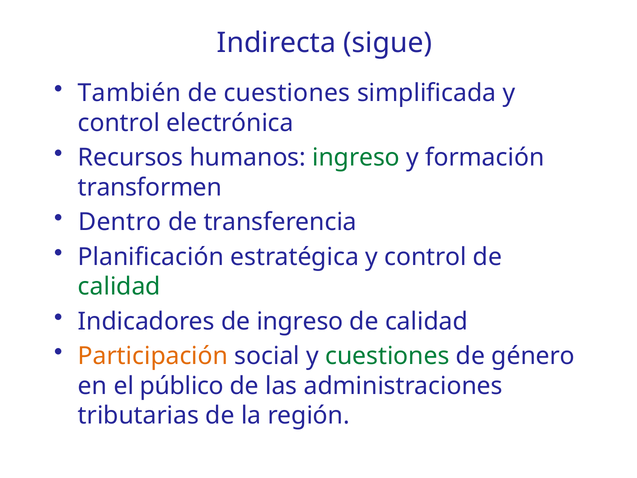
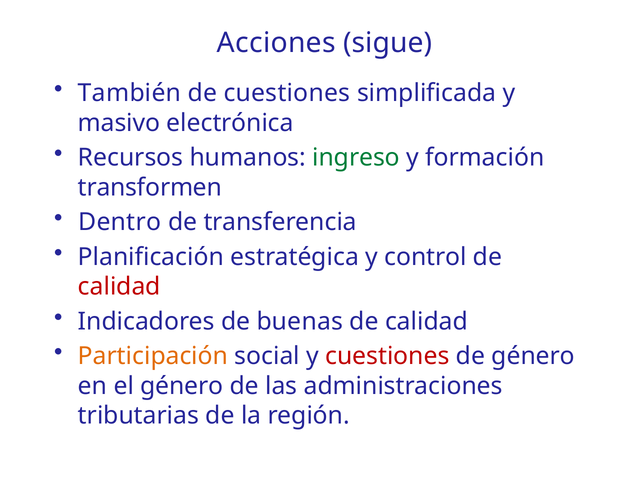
Indirecta: Indirecta -> Acciones (276, 43)
control: control -> masivo (119, 123)
calidad colour: green -> red (119, 286)
de ingreso: ingreso -> buenas (300, 321)
cuestiones colour: green -> red (387, 356)
el público: público -> género (182, 386)
